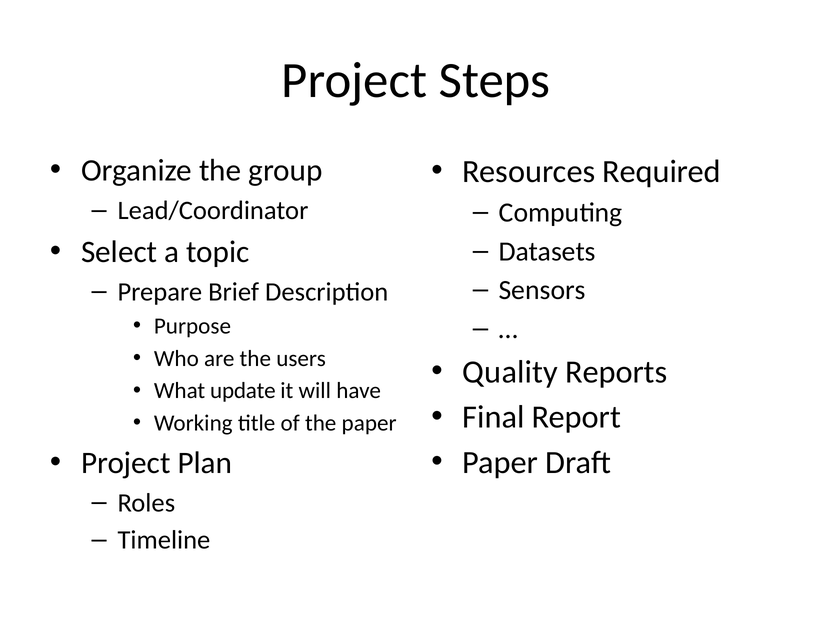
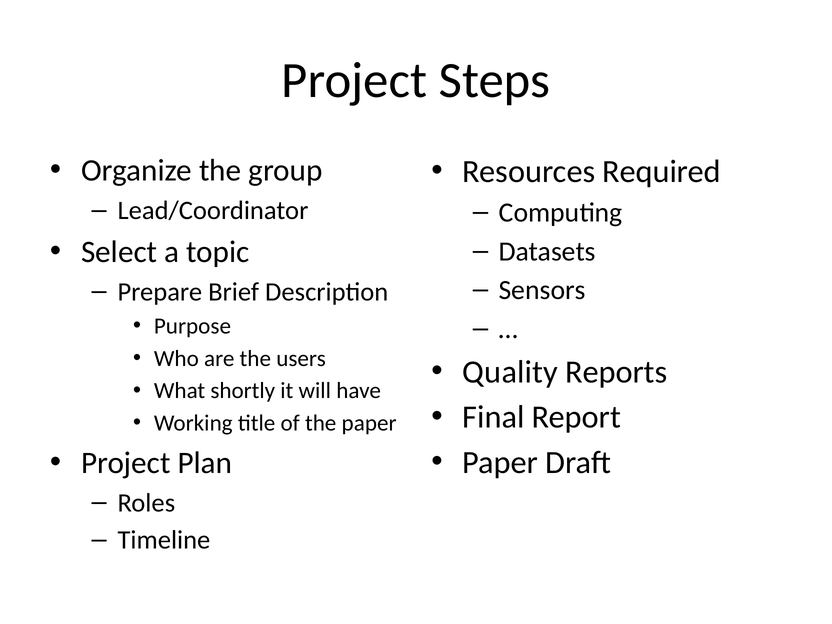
update: update -> shortly (243, 391)
